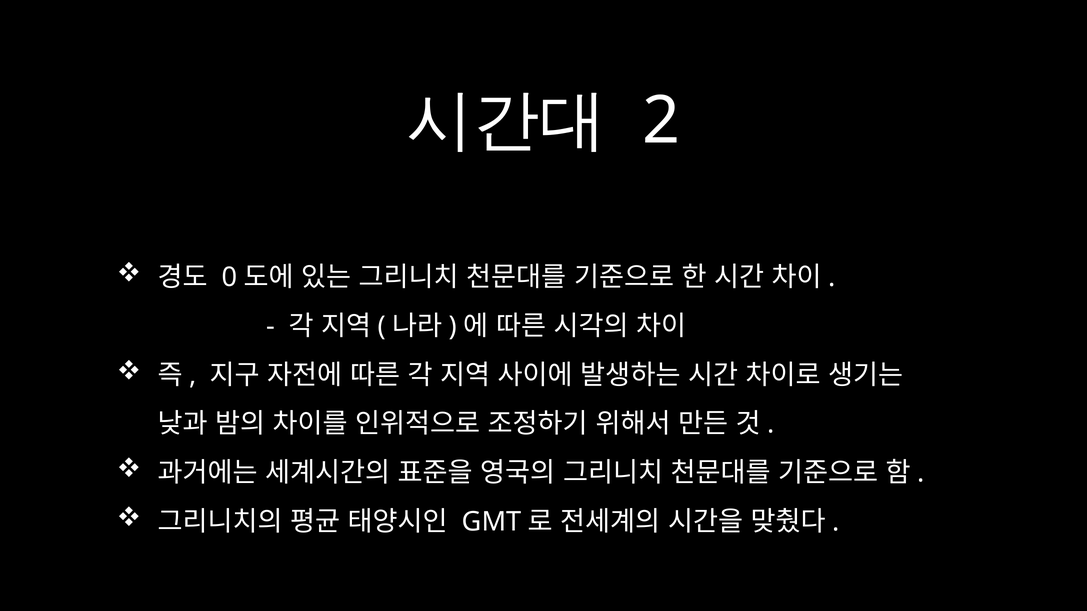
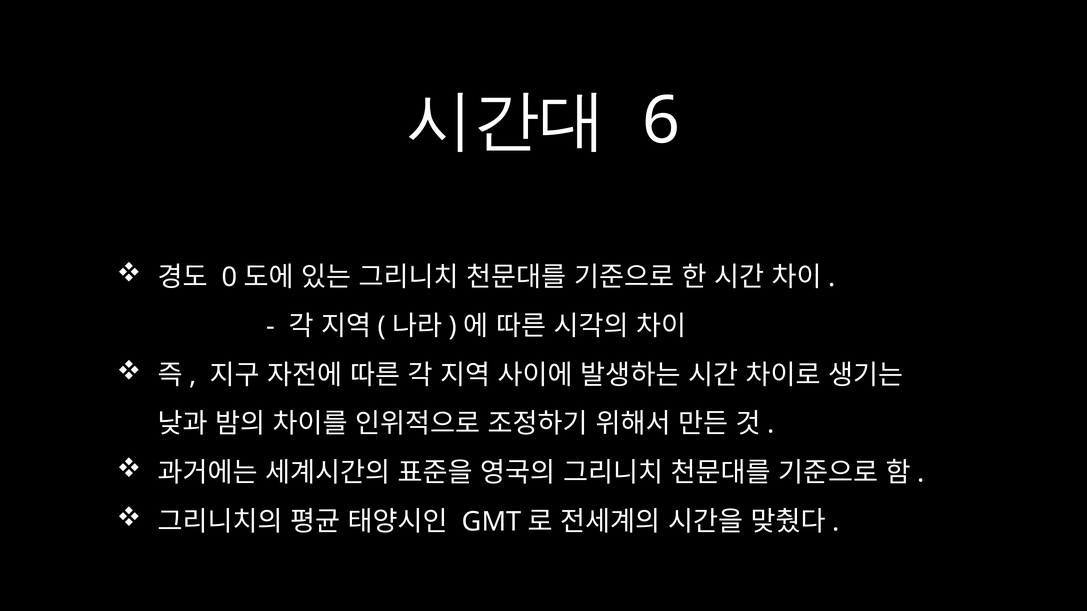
2: 2 -> 6 (661, 121)
